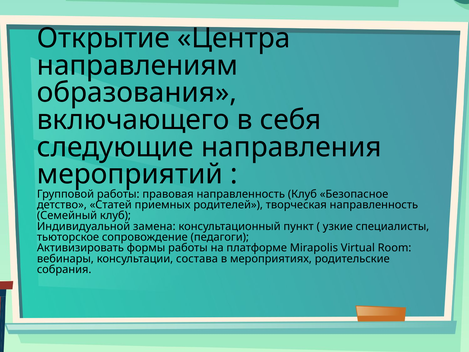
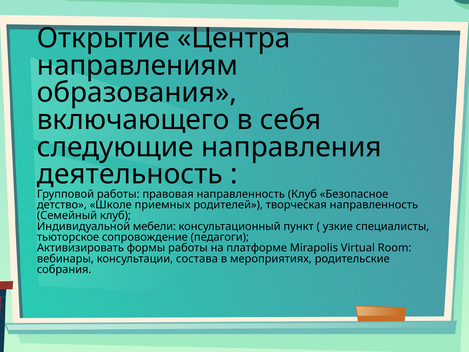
мероприятий: мероприятий -> деятельность (130, 174)
Статей: Статей -> Школе (111, 205)
замена: замена -> мебели (154, 226)
